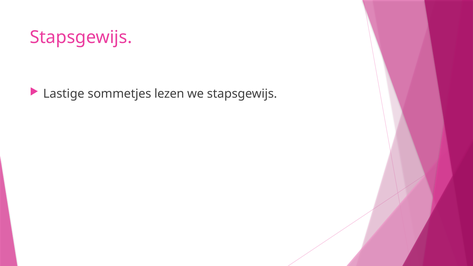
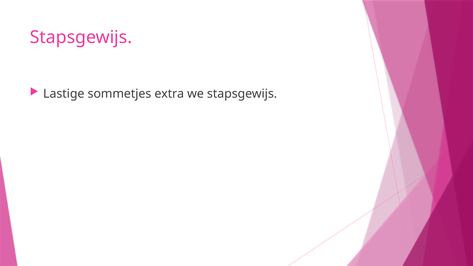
lezen: lezen -> extra (169, 94)
